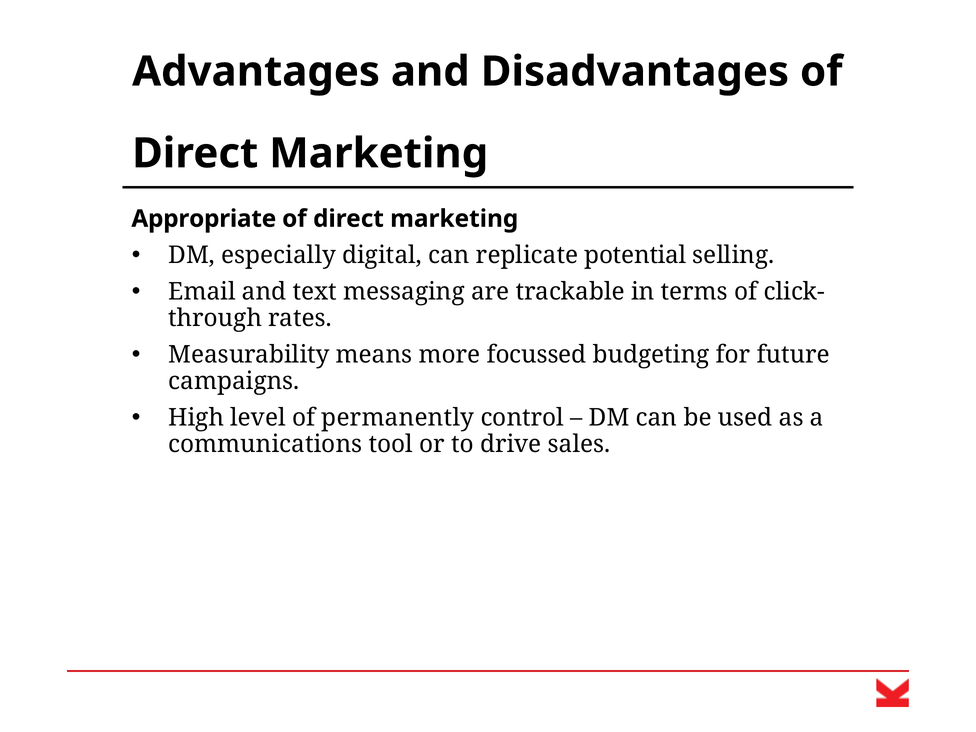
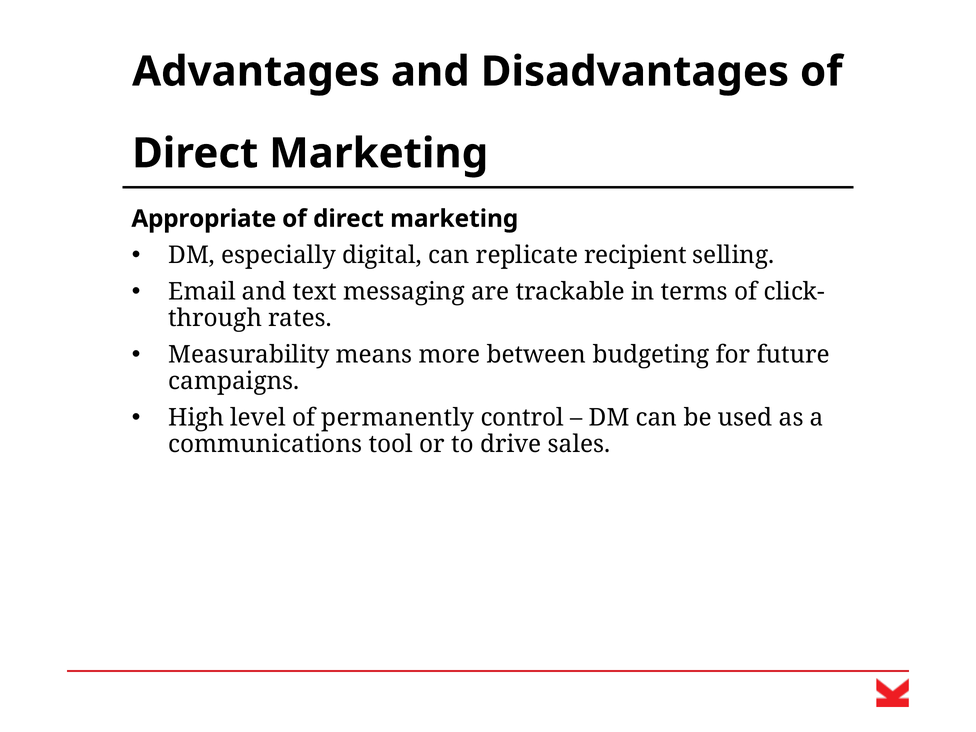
potential: potential -> recipient (635, 255)
focussed: focussed -> between (536, 355)
